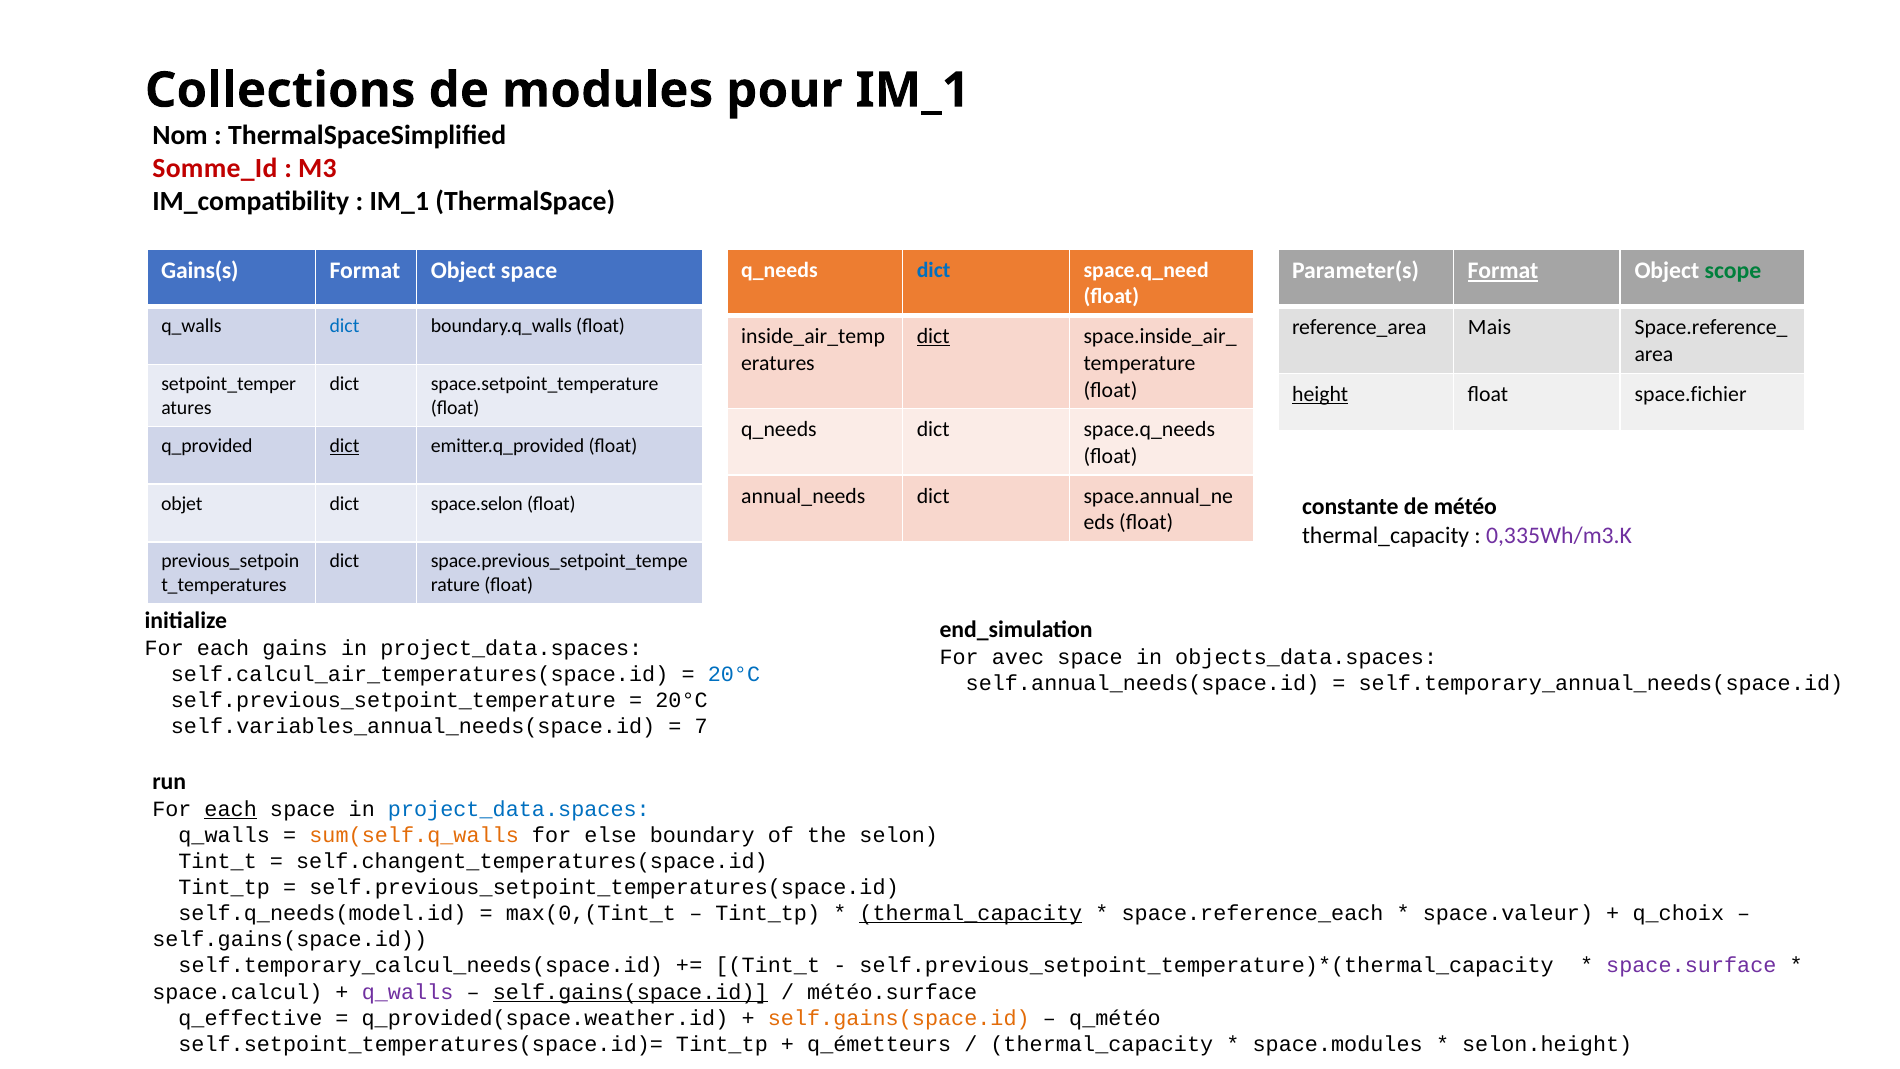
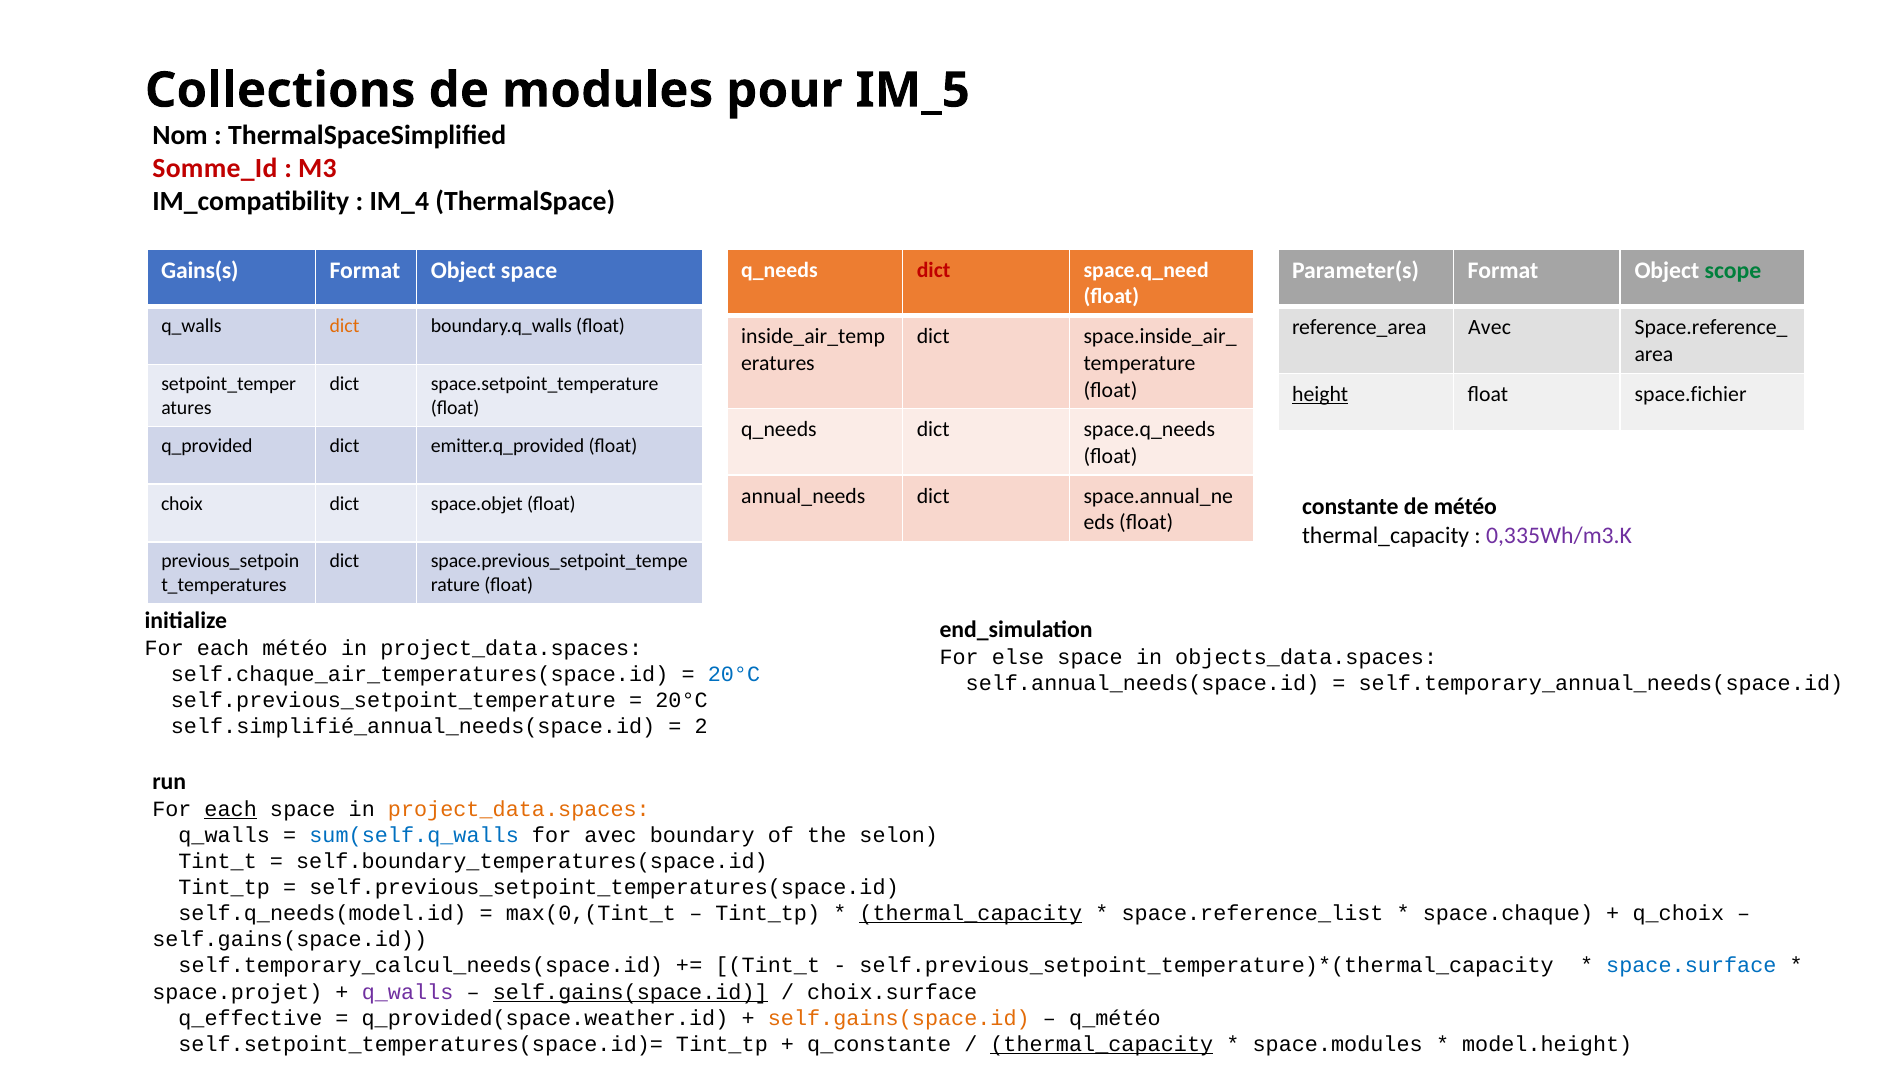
pour IM_1: IM_1 -> IM_5 (913, 90)
IM_1: IM_1 -> IM_4 (399, 202)
dict colour: blue -> red (934, 270)
Format underline: present -> none (1503, 271)
dict colour: blue -> orange (345, 326)
Mais: Mais -> Avec (1490, 328)
dict underline: present -> none (933, 336)
dict underline: present -> none (345, 446)
objet: objet -> choix (182, 503)
space.selon: space.selon -> space.objet (477, 503)
each gains: gains -> météo (295, 648)
avec: avec -> else (1018, 657)
self.calcul_air_temperatures(space.id: self.calcul_air_temperatures(space.id -> self.chaque_air_temperatures(space.id (420, 674)
self.variables_annual_needs(space.id: self.variables_annual_needs(space.id -> self.simplifié_annual_needs(space.id (413, 726)
7: 7 -> 2 (701, 726)
project_data.spaces colour: blue -> orange (519, 809)
sum(self.q_walls colour: orange -> blue (414, 835)
for else: else -> avec (611, 835)
self.changent_temperatures(space.id: self.changent_temperatures(space.id -> self.boundary_temperatures(space.id (532, 861)
space.reference_each: space.reference_each -> space.reference_list (1253, 913)
space.valeur: space.valeur -> space.chaque (1508, 913)
space.surface colour: purple -> blue (1691, 966)
space.calcul: space.calcul -> space.projet (237, 992)
météo.surface: météo.surface -> choix.surface (892, 992)
q_émetteurs: q_émetteurs -> q_constante (879, 1044)
thermal_capacity underline: none -> present (1102, 1044)
selon.height: selon.height -> model.height (1547, 1044)
